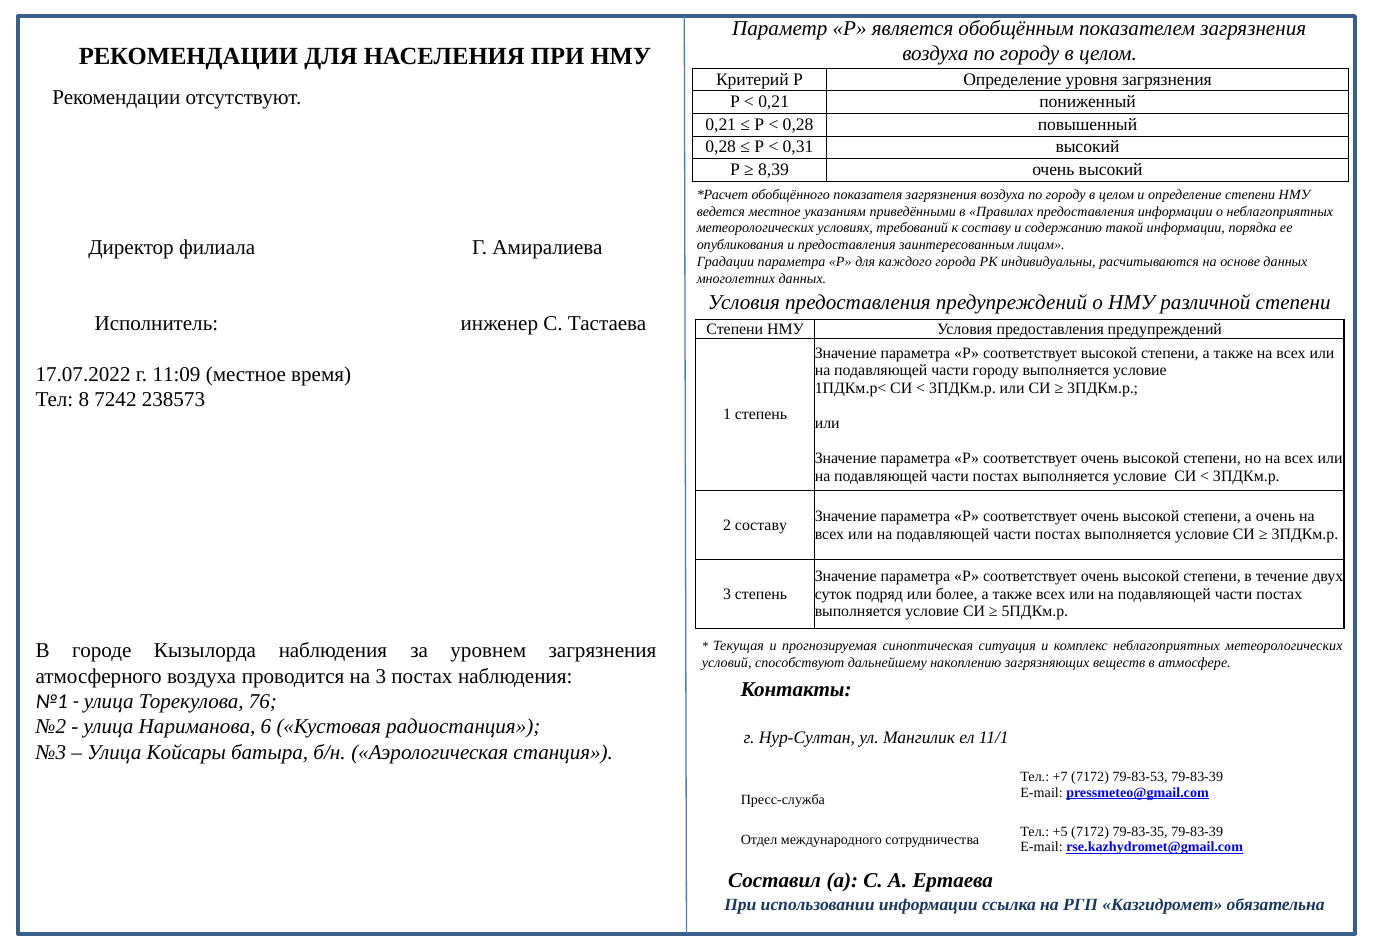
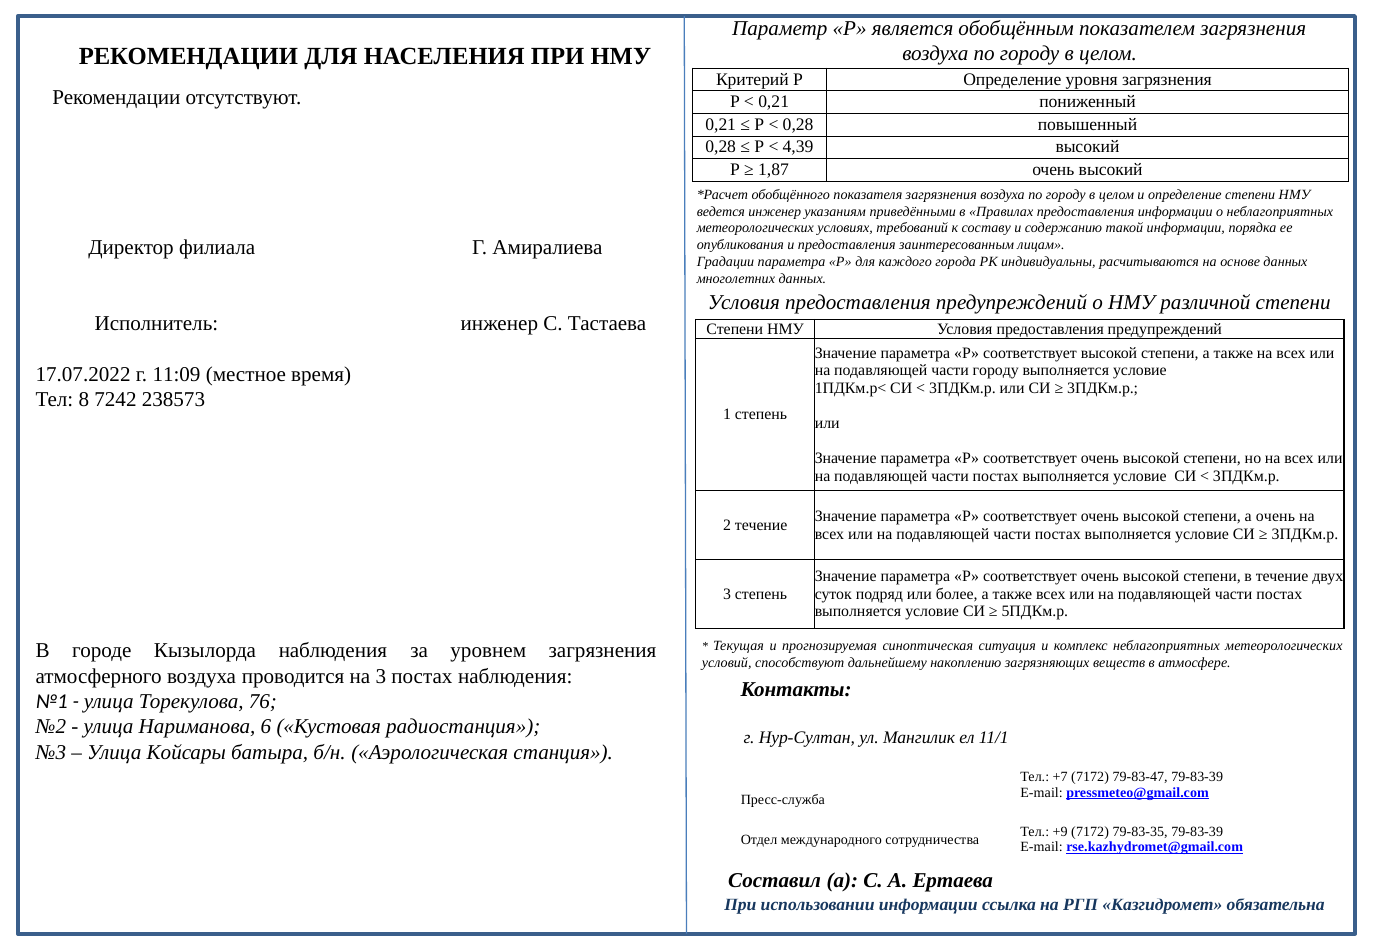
0,31: 0,31 -> 4,39 (798, 147)
8,39: 8,39 -> 1,87 (774, 170)
ведется местное: местное -> инженер (775, 212)
2 составу: составу -> течение (761, 525)
79-83-53: 79-83-53 -> 79-83-47 (1140, 777)
+5: +5 -> +9 (1060, 832)
